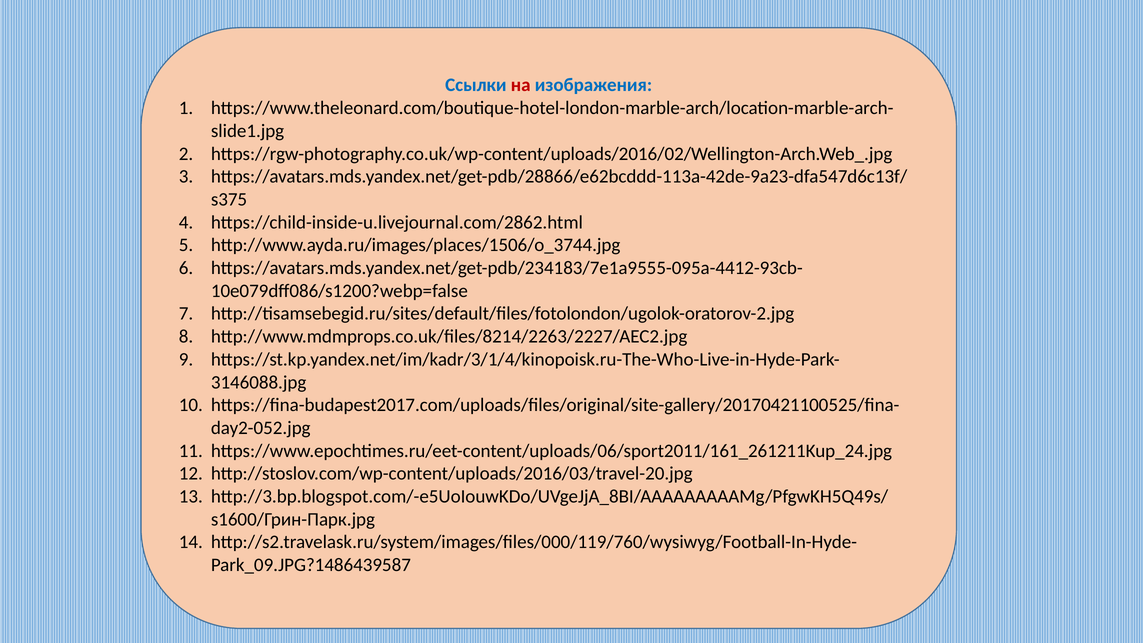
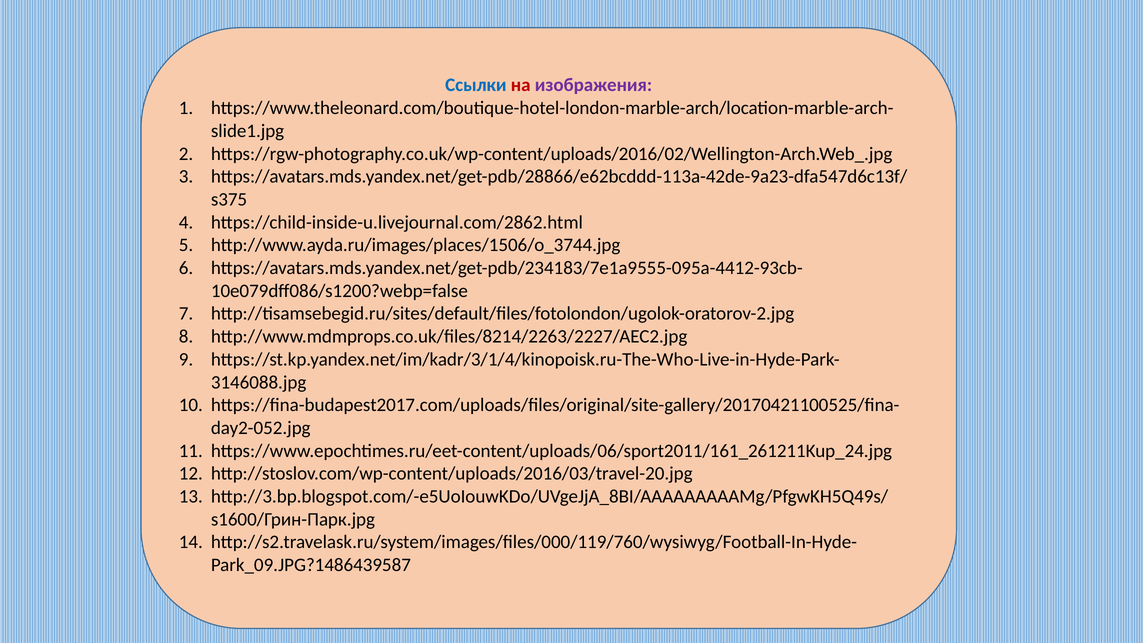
изображения colour: blue -> purple (593, 85)
